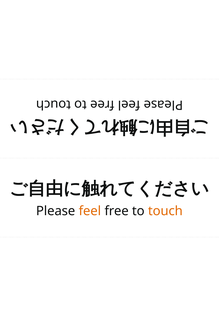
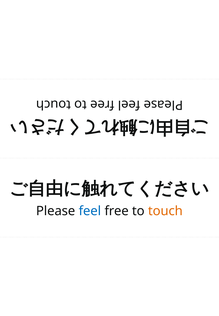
feel colour: orange -> blue (90, 211)
